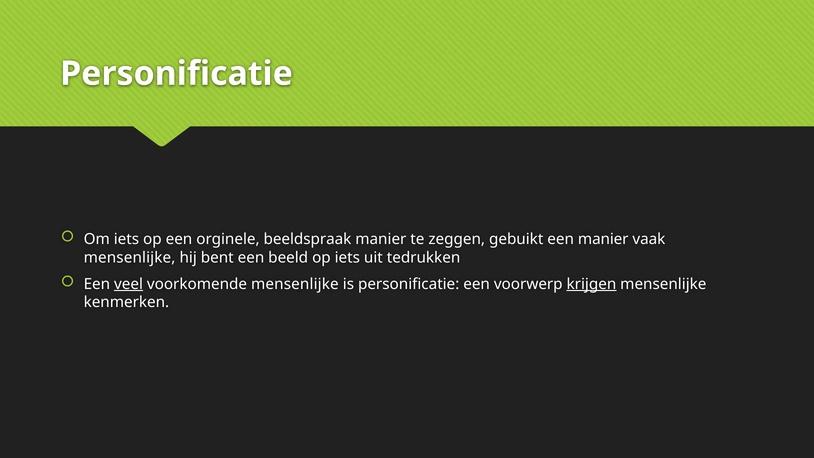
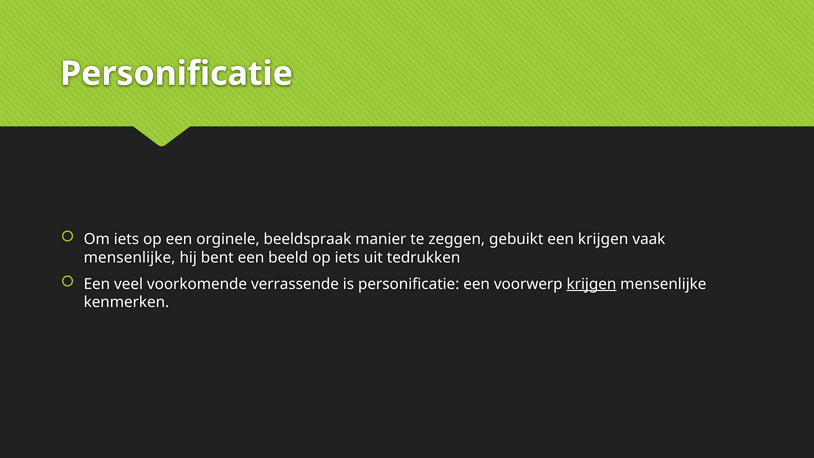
een manier: manier -> krijgen (603, 239)
veel underline: present -> none (129, 284)
voorkomende mensenlijke: mensenlijke -> verrassende (295, 284)
